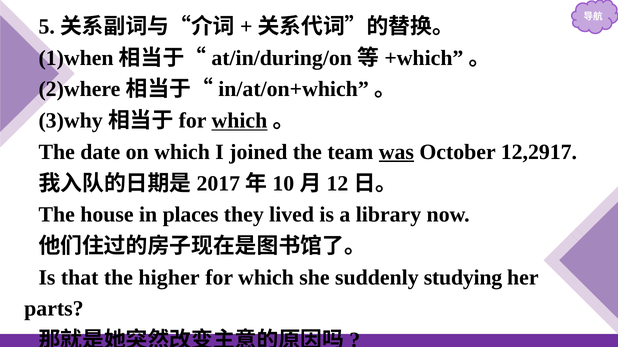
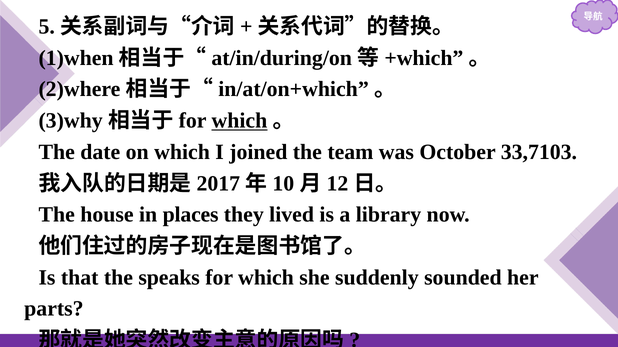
was underline: present -> none (396, 152)
12,2917: 12,2917 -> 33,7103 (539, 152)
higher: higher -> speaks (169, 278)
studying: studying -> sounded (463, 278)
